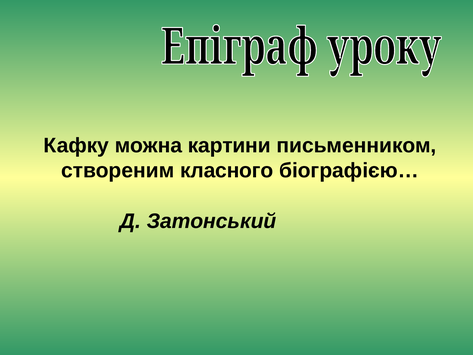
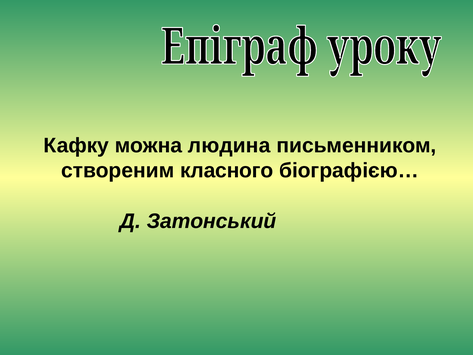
картини: картини -> людина (229, 145)
